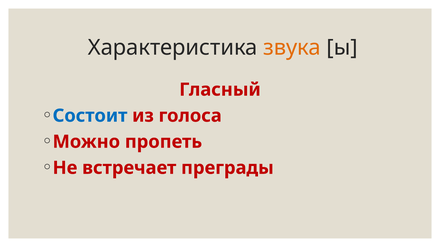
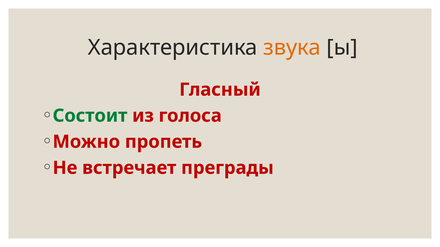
Состоит colour: blue -> green (90, 116)
